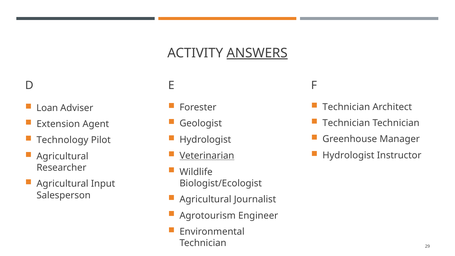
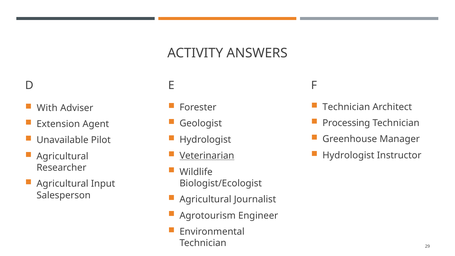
ANSWERS underline: present -> none (257, 53)
Loan: Loan -> With (47, 108)
Technician: Technician -> Processing (346, 123)
Technology: Technology -> Unavailable (62, 140)
